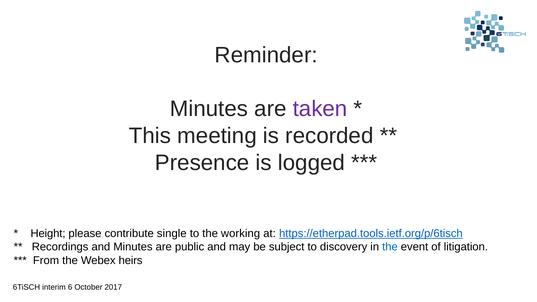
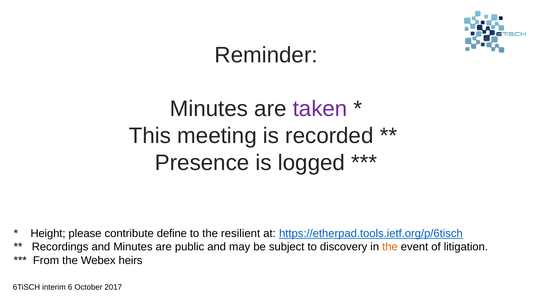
single: single -> define (172, 234)
working: working -> resilient (241, 234)
the colour: blue -> orange (390, 247)
